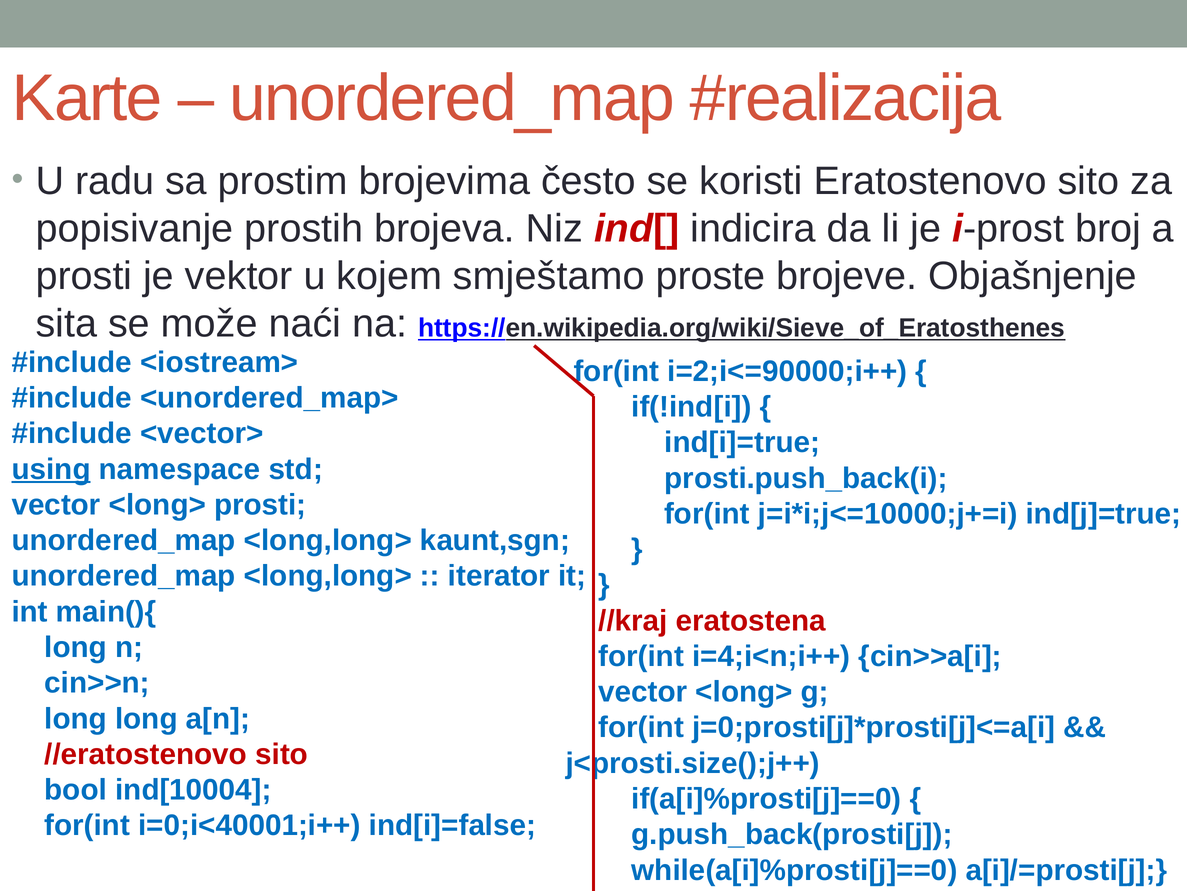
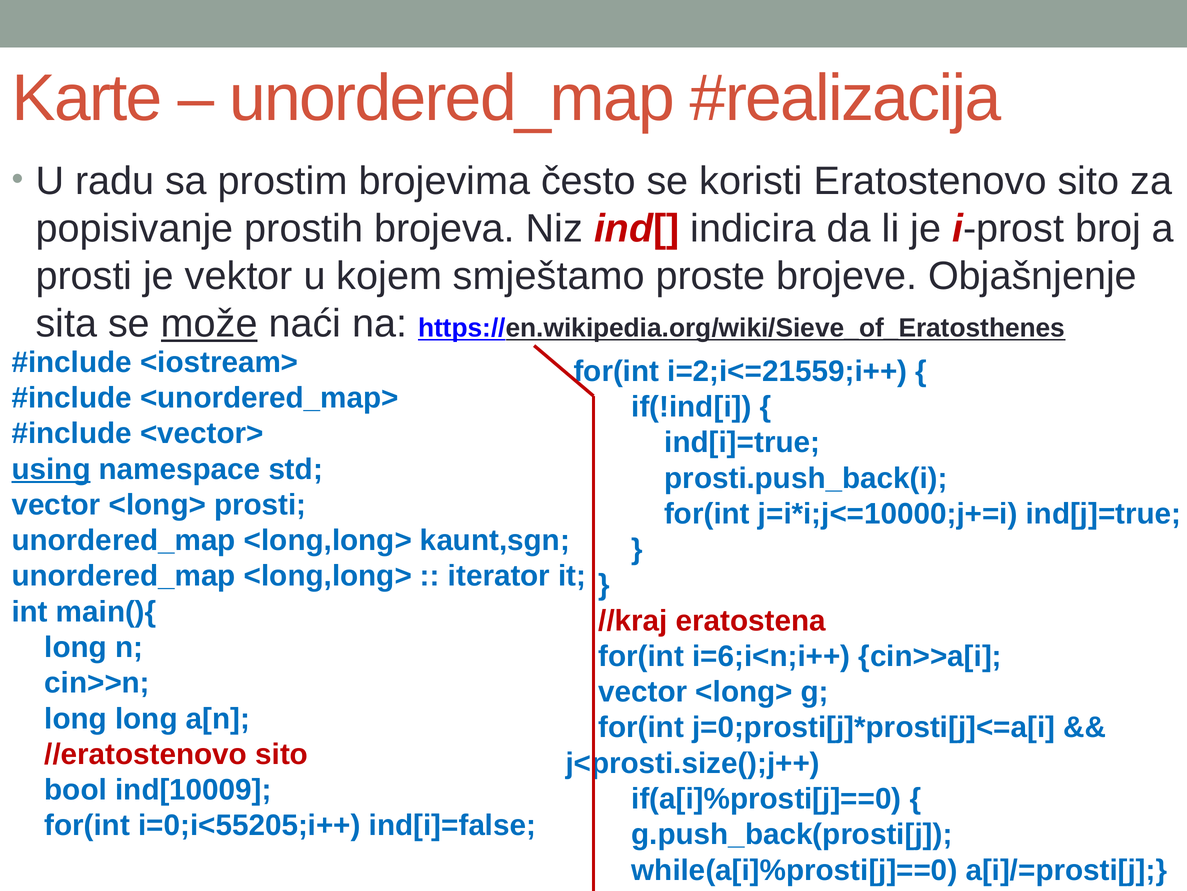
može underline: none -> present (209, 323)
i=2;i<=90000;i++: i=2;i<=90000;i++ -> i=2;i<=21559;i++ (787, 371)
i=4;i<n;i++: i=4;i<n;i++ -> i=6;i<n;i++ (771, 656)
ind[10004: ind[10004 -> ind[10009 (193, 789)
i=0;i<40001;i++: i=0;i<40001;i++ -> i=0;i<55205;i++ (249, 825)
